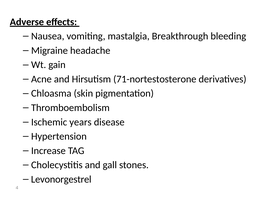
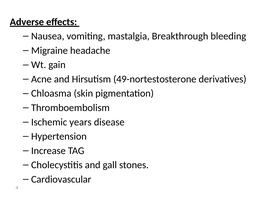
71-nortestosterone: 71-nortestosterone -> 49-nortestosterone (155, 79)
Levonorgestrel: Levonorgestrel -> Cardiovascular (61, 179)
